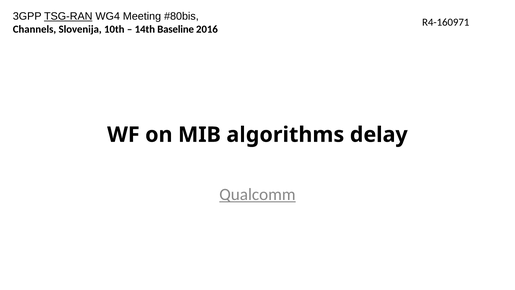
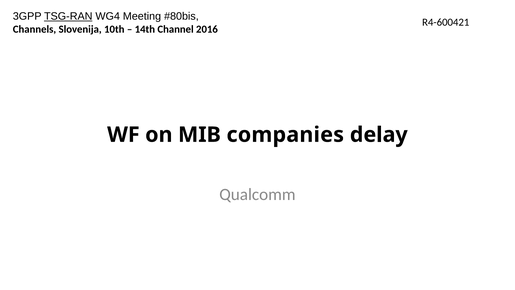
R4-160971: R4-160971 -> R4-600421 (446, 22)
Baseline: Baseline -> Channel (176, 29)
algorithms: algorithms -> companies (285, 135)
Qualcomm underline: present -> none (257, 194)
